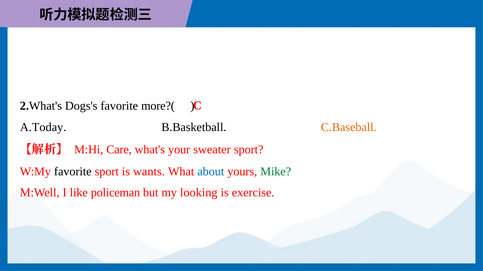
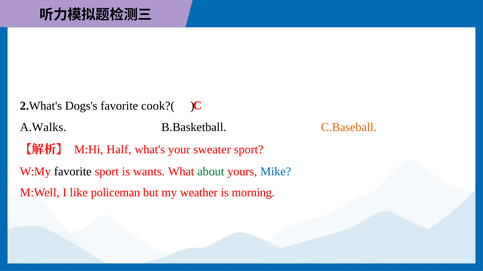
more?(: more?( -> cook?( (158, 106)
A.Today: A.Today -> A.Walks (43, 127)
Care: Care -> Half (119, 150)
about colour: blue -> green (211, 172)
Mike colour: green -> blue (276, 172)
looking: looking -> weather (199, 193)
exercise: exercise -> morning (253, 193)
